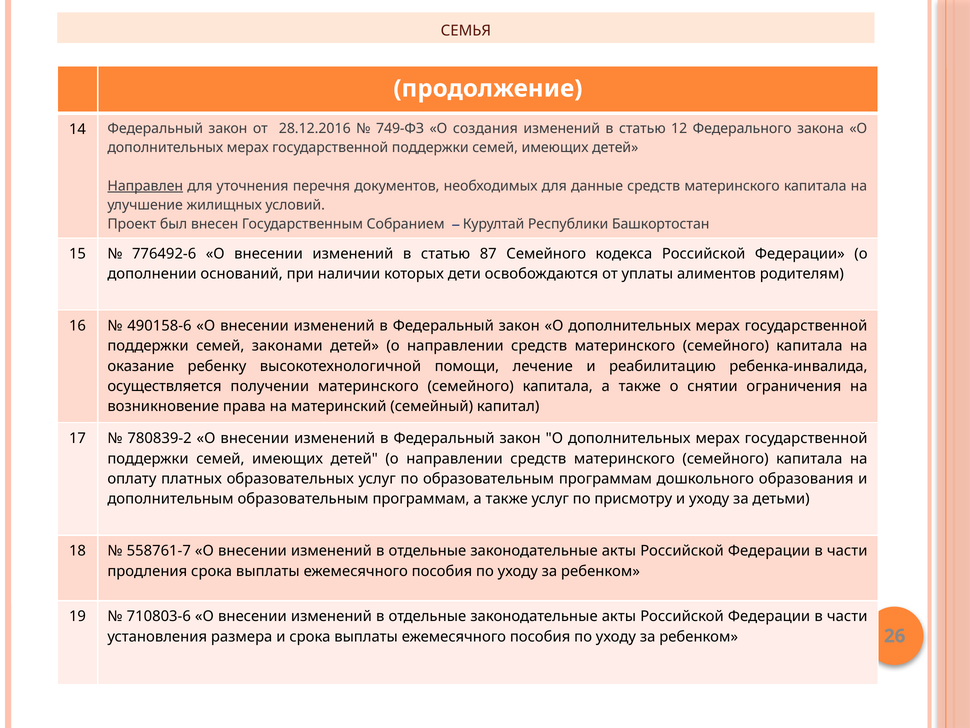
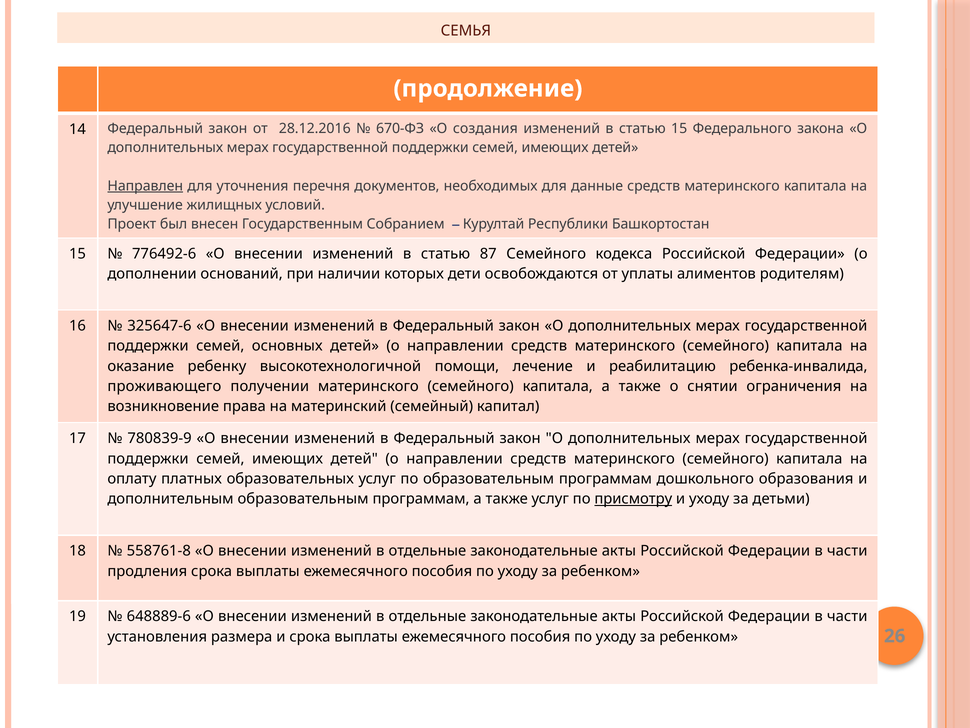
749-ФЗ: 749-ФЗ -> 670-ФЗ (400, 129)
статью 12: 12 -> 15 (679, 129)
490158-6: 490158-6 -> 325647-6 (159, 325)
законами: законами -> основных (287, 346)
осуществляется: осуществляется -> проживающего (164, 386)
780839-2: 780839-2 -> 780839-9 (160, 438)
присмотру underline: none -> present (633, 499)
558761-7: 558761-7 -> 558761-8 (159, 551)
710803-6: 710803-6 -> 648889-6 (159, 616)
